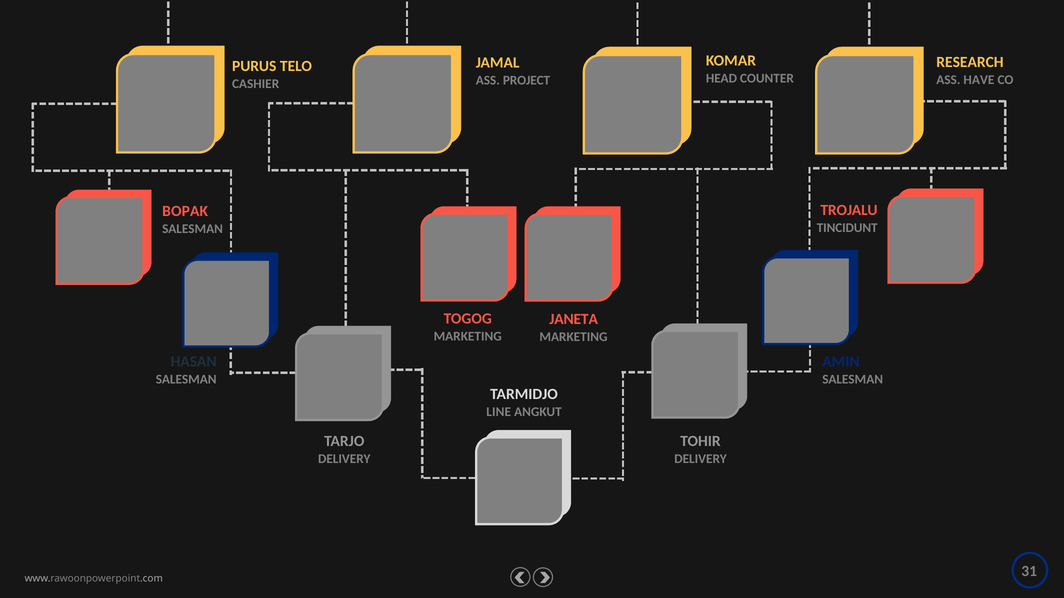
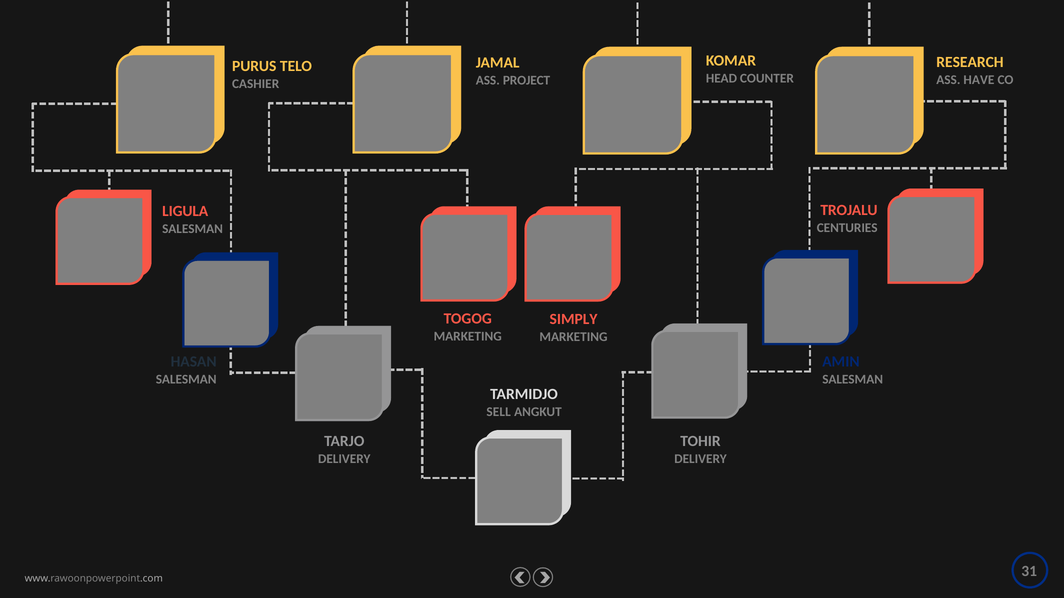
BOPAK: BOPAK -> LIGULA (185, 211)
TINCIDUNT: TINCIDUNT -> CENTURIES (847, 228)
JANETA: JANETA -> SIMPLY (574, 319)
LINE: LINE -> SELL (499, 412)
